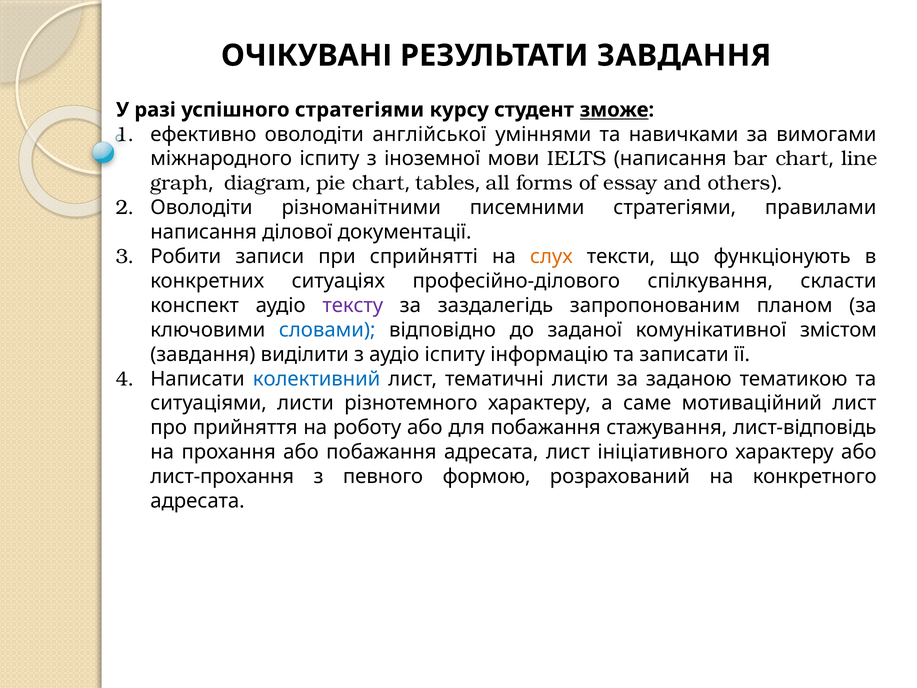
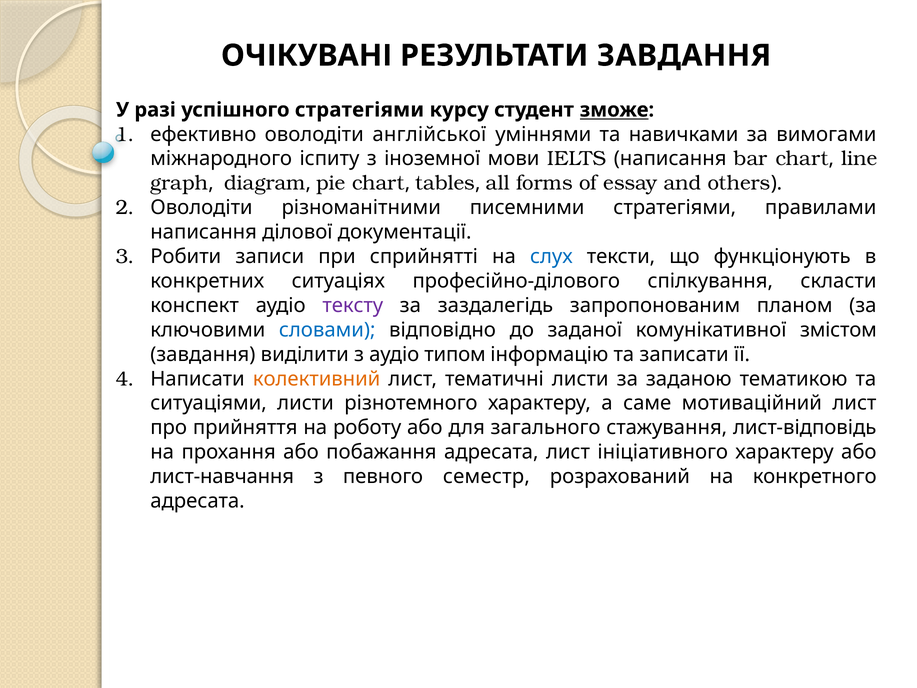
слух colour: orange -> blue (551, 256)
аудіо іспиту: іспиту -> типом (455, 354)
колективний colour: blue -> orange (317, 379)
для побажання: побажання -> загального (546, 428)
лист-прохання: лист-прохання -> лист-навчання (222, 476)
формою: формою -> семестр (486, 476)
